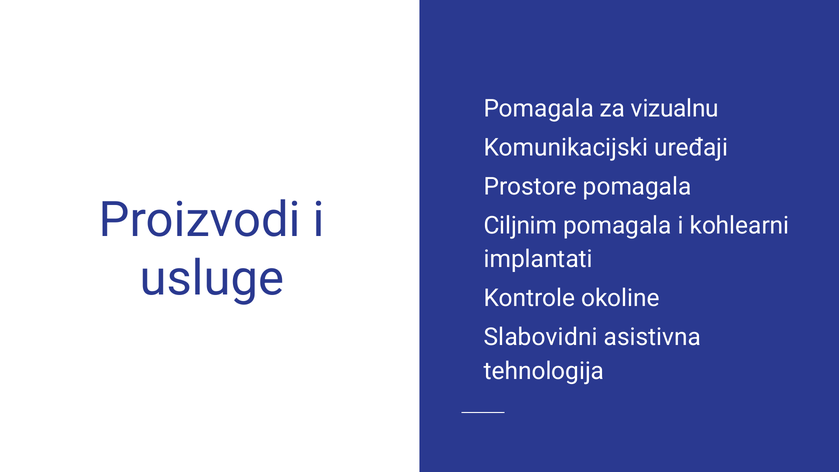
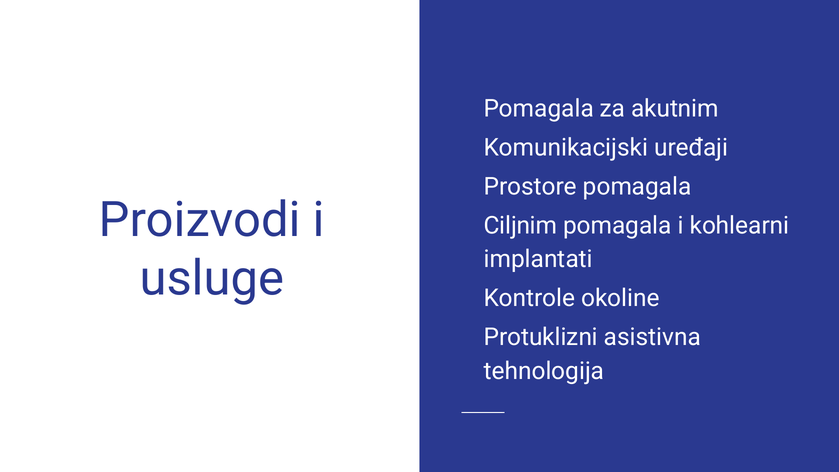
vizualnu: vizualnu -> akutnim (675, 109)
Slabovidni: Slabovidni -> Protuklizni (541, 337)
